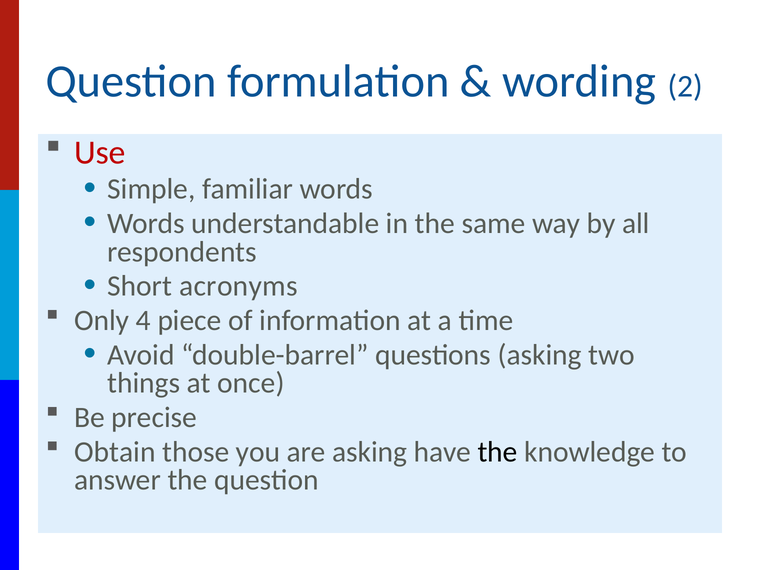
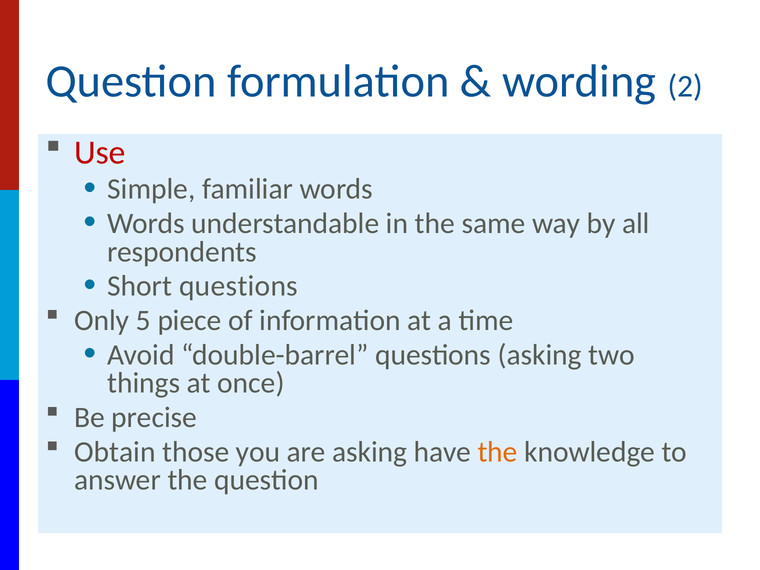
Short acronyms: acronyms -> questions (239, 286)
4: 4 -> 5 (143, 320)
the colour: black -> orange (498, 452)
